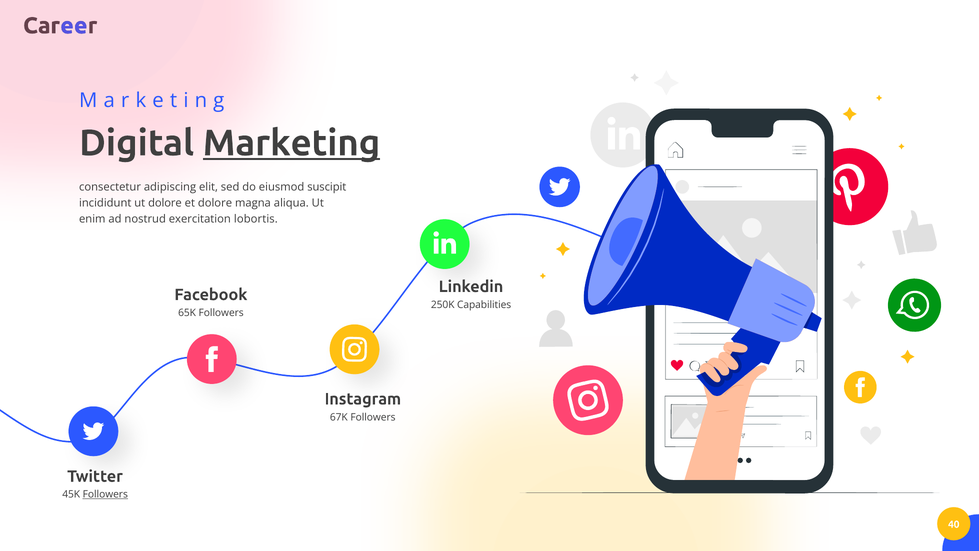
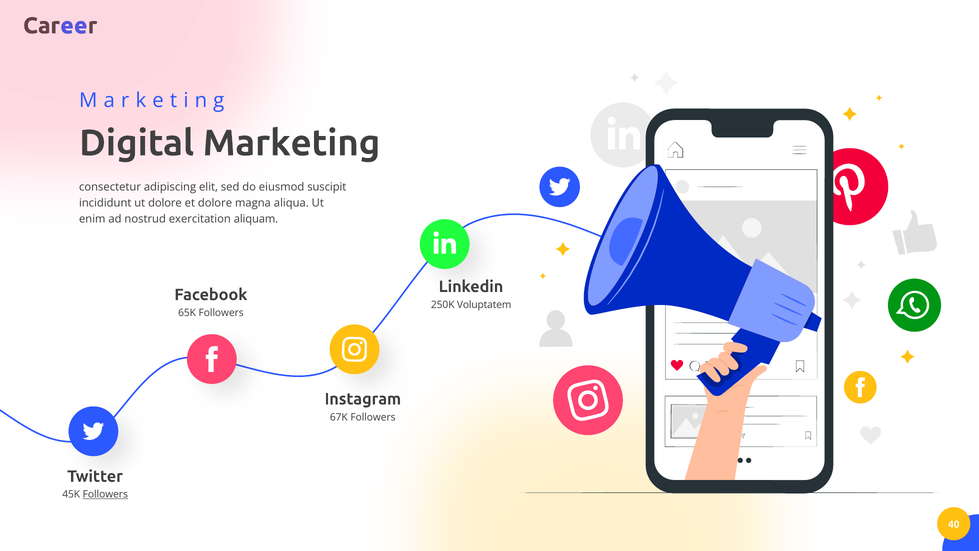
Marketing underline: present -> none (292, 143)
lobortis: lobortis -> aliquam (256, 219)
Capabilities: Capabilities -> Voluptatem (484, 305)
